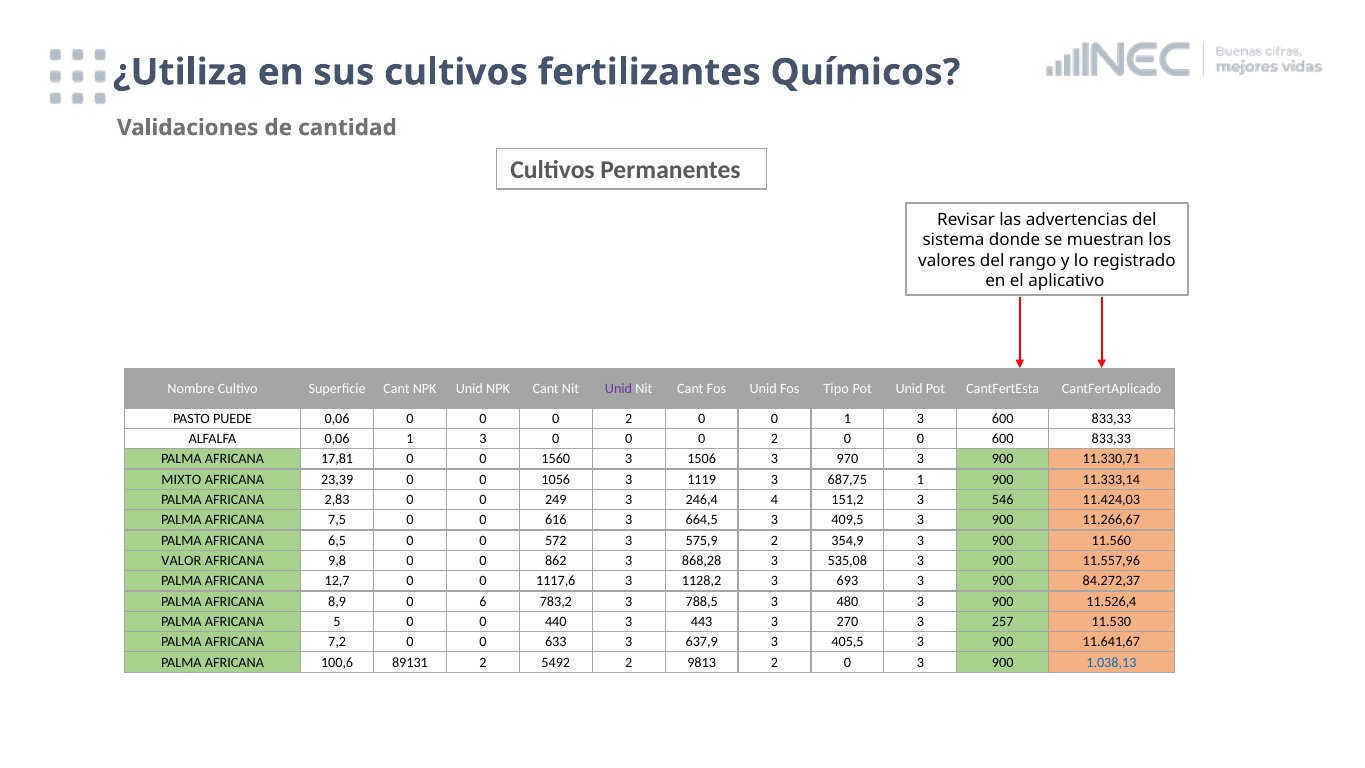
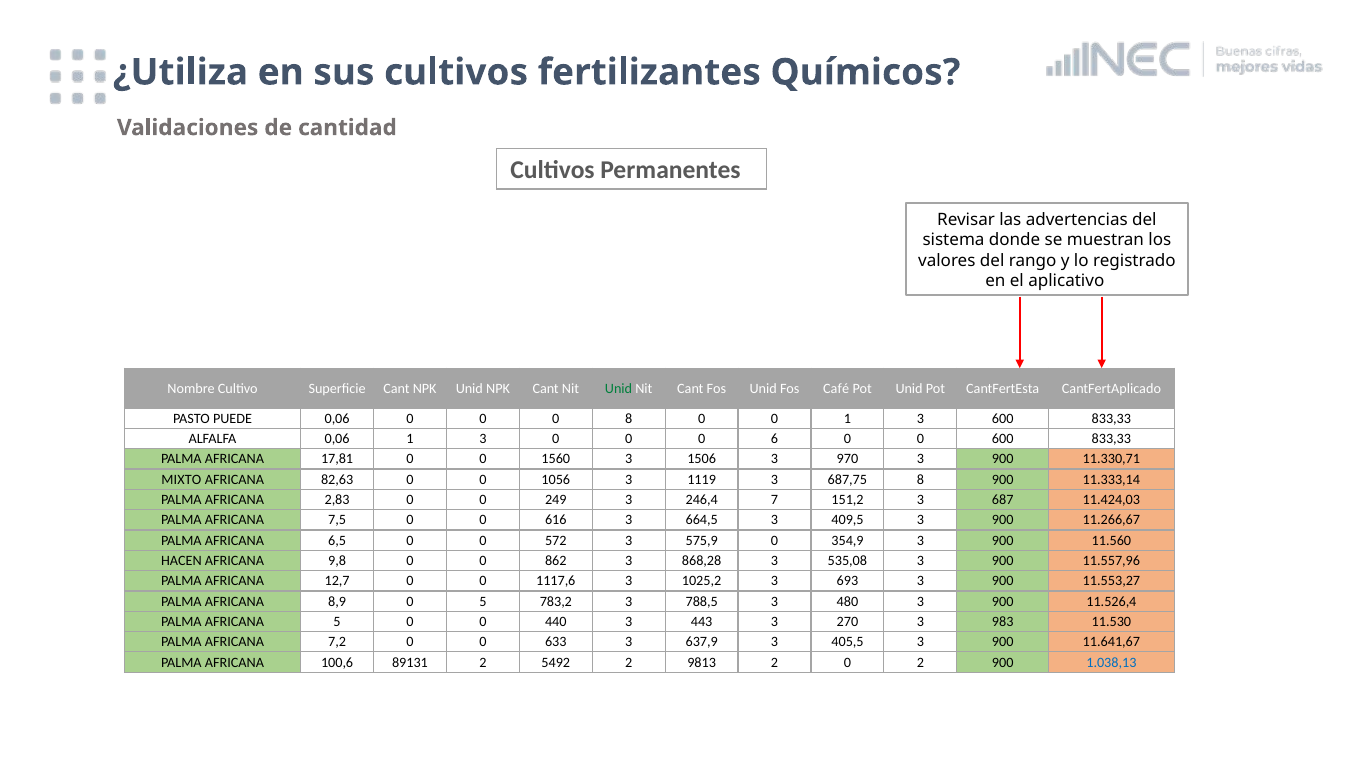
Unid colour: purple -> green (619, 388)
Tipo: Tipo -> Café (836, 388)
2: 2 -> 8 (629, 419)
2: 2 -> 6 (775, 439)
23,39: 23,39 -> 82,63 (337, 479)
687,75 1: 1 -> 8 (920, 479)
4: 4 -> 7 (775, 500)
546: 546 -> 687 (1003, 500)
575,9 2: 2 -> 0 (775, 540)
VALOR: VALOR -> HACEN (181, 561)
1128,2: 1128,2 -> 1025,2 (702, 581)
84.272,37: 84.272,37 -> 11.553,27 (1111, 581)
0 6: 6 -> 5 (483, 601)
257: 257 -> 983 (1003, 622)
0 3: 3 -> 2 (920, 662)
